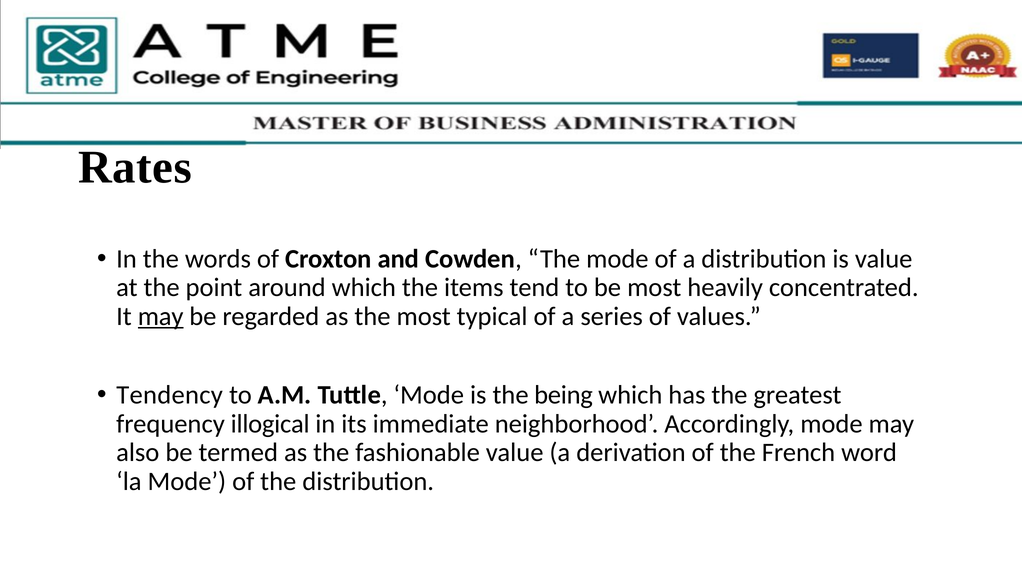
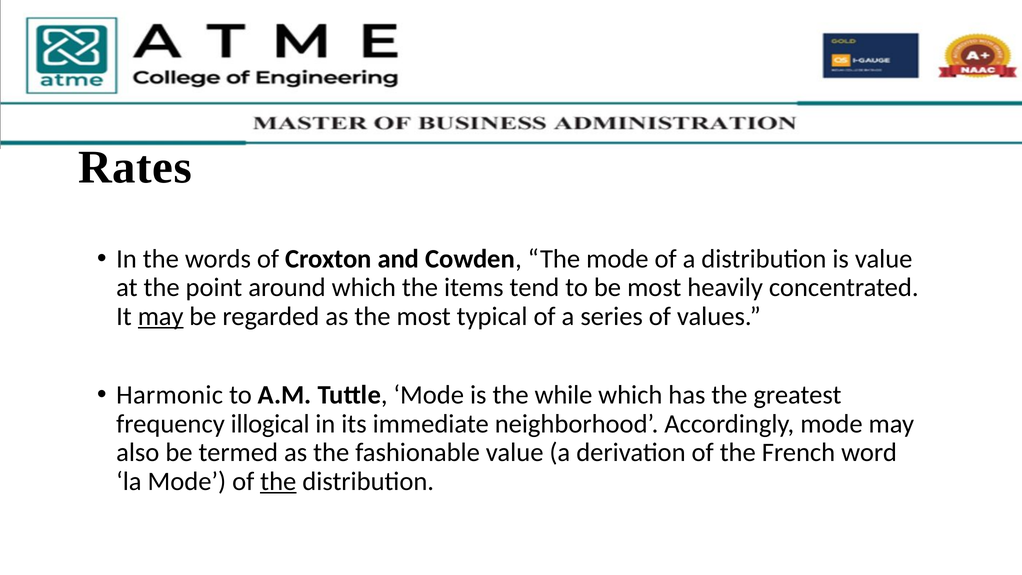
Tendency: Tendency -> Harmonic (170, 395)
being: being -> while (563, 395)
the underline: none -> present (278, 481)
